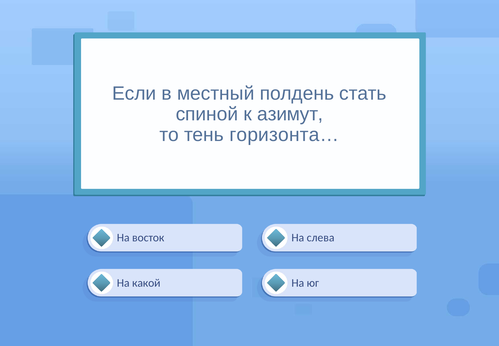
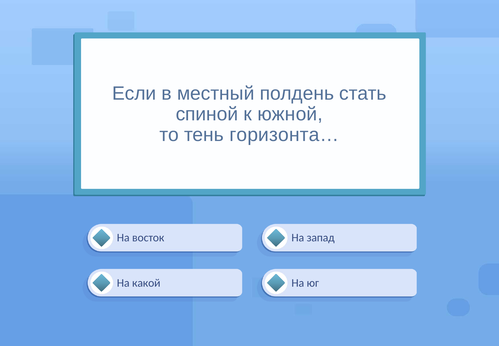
азимут: азимут -> южной (290, 114)
слева: слева -> запад (321, 237)
